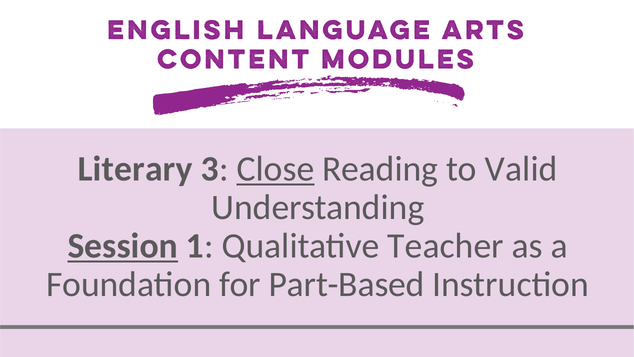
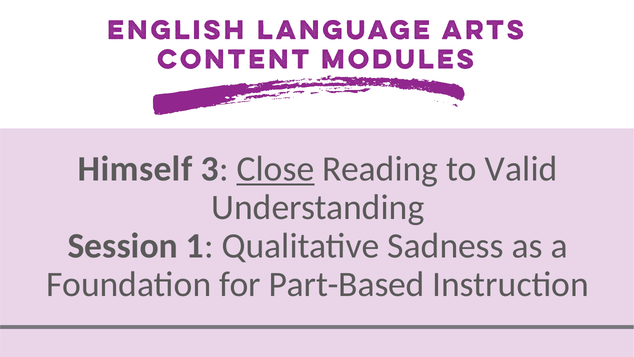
Literary: Literary -> Himself (135, 169)
Session underline: present -> none (123, 246)
Teacher: Teacher -> Sadness (446, 246)
